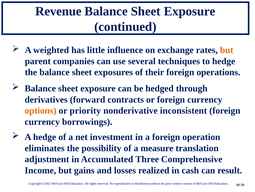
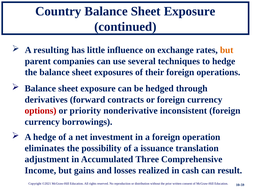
Revenue: Revenue -> Country (58, 11)
weighted: weighted -> resulting (51, 50)
options colour: orange -> red (41, 110)
measure: measure -> issuance (157, 148)
